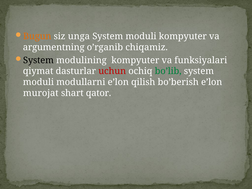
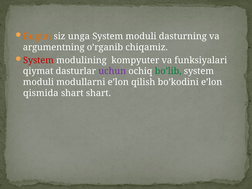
moduli kompyuter: kompyuter -> dasturning (183, 36)
System colour: black -> red (38, 60)
uchun colour: red -> purple (112, 71)
bo’berish: bo’berish -> bo’kodini (178, 82)
murojat: murojat -> qismida (41, 93)
shart qator: qator -> shart (98, 93)
